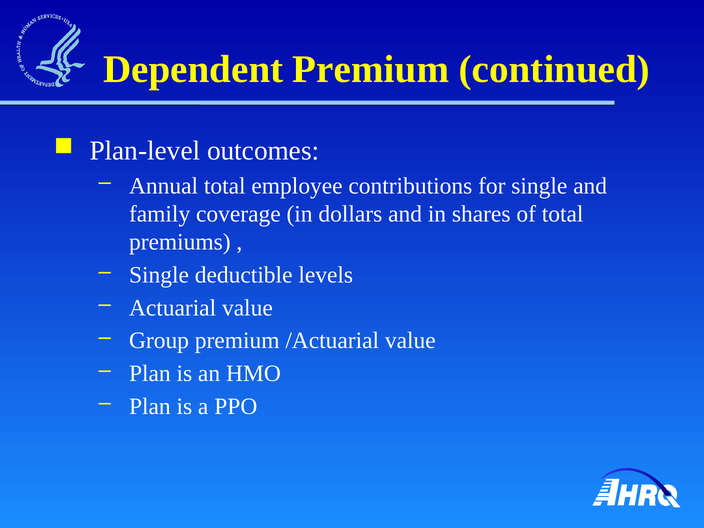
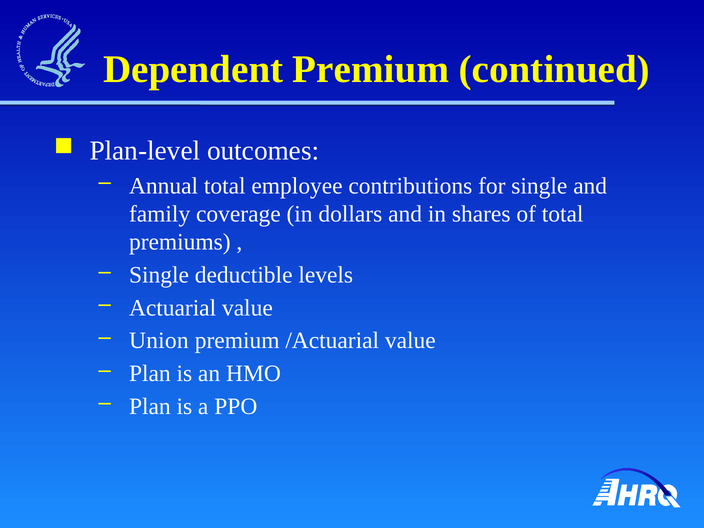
Group: Group -> Union (159, 341)
